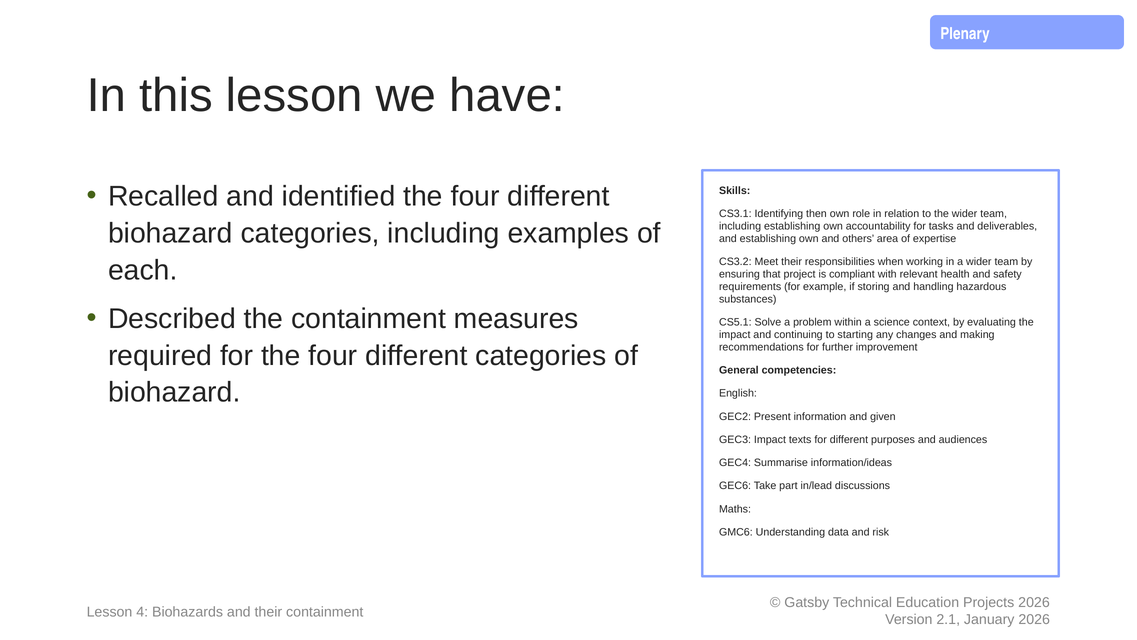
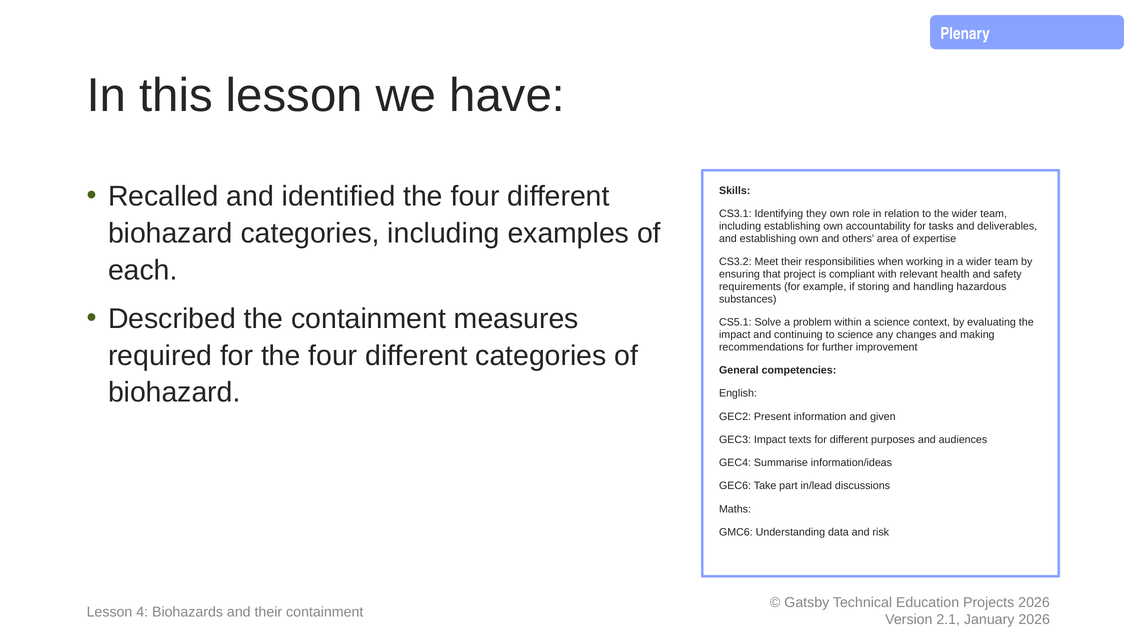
then: then -> they (816, 214)
to starting: starting -> science (855, 334)
